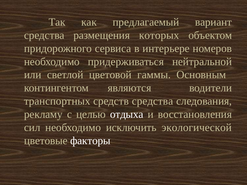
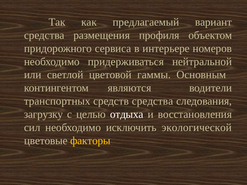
которых: которых -> профиля (159, 35)
рекламу: рекламу -> загрузку (43, 114)
факторы colour: white -> yellow (90, 141)
